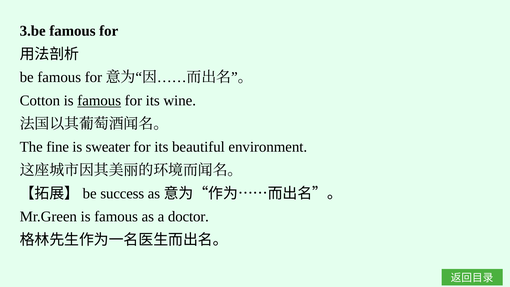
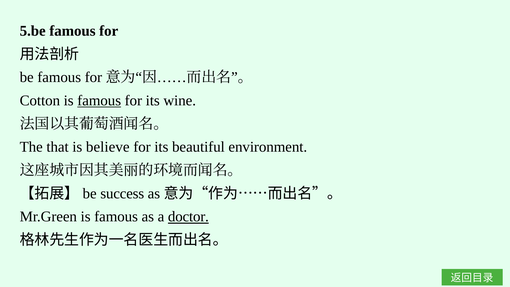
3.be: 3.be -> 5.be (33, 31)
fine: fine -> that (58, 147)
sweater: sweater -> believe (108, 147)
doctor underline: none -> present (188, 217)
